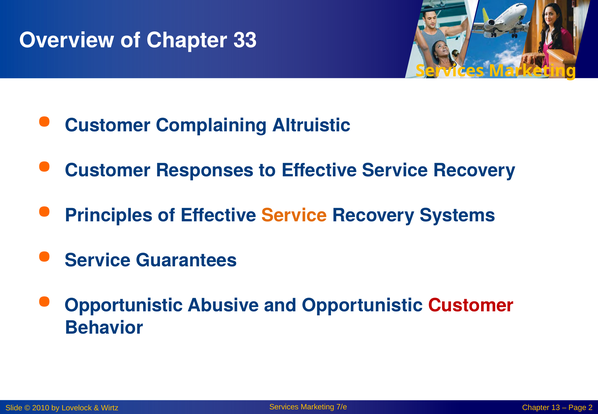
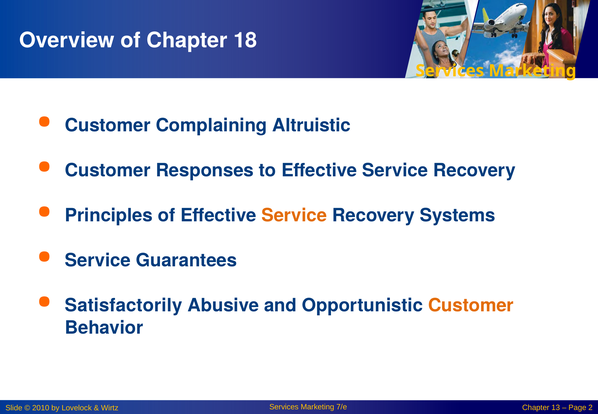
33: 33 -> 18 (245, 41)
Opportunistic: Opportunistic -> Satisfactorily (124, 306)
Customer colour: red -> orange (471, 306)
